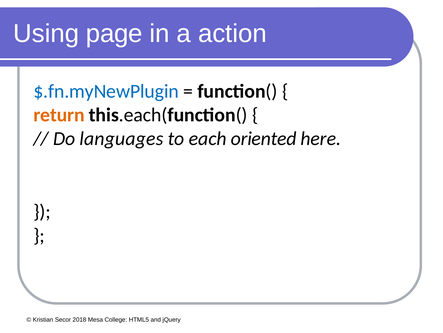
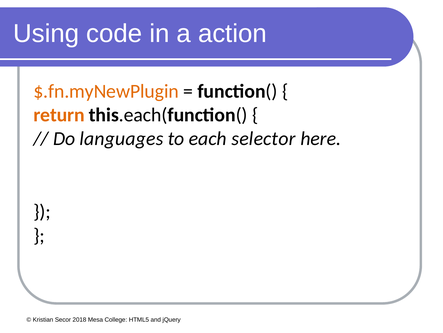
page: page -> code (114, 34)
$.fn.myNewPlugin colour: blue -> orange (106, 91)
oriented: oriented -> selector (263, 138)
